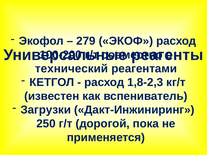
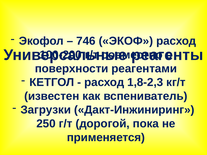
279: 279 -> 746 (86, 41)
технический: технический -> поверхности (72, 69)
